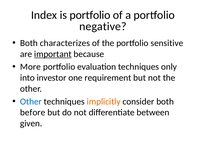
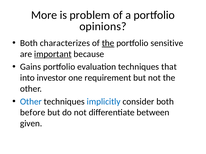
Index: Index -> More (44, 15)
is portfolio: portfolio -> problem (90, 15)
negative: negative -> opinions (103, 26)
the underline: none -> present (108, 43)
More: More -> Gains (31, 67)
only: only -> that (169, 67)
implicitly colour: orange -> blue (104, 102)
